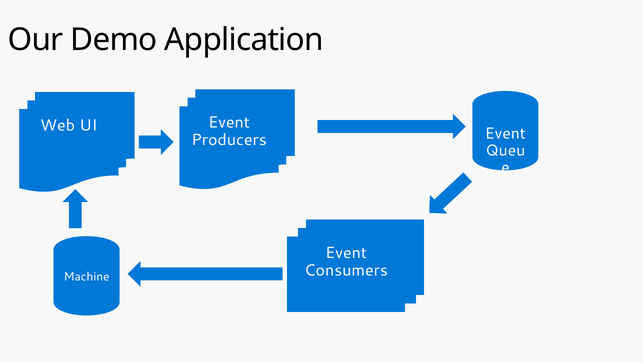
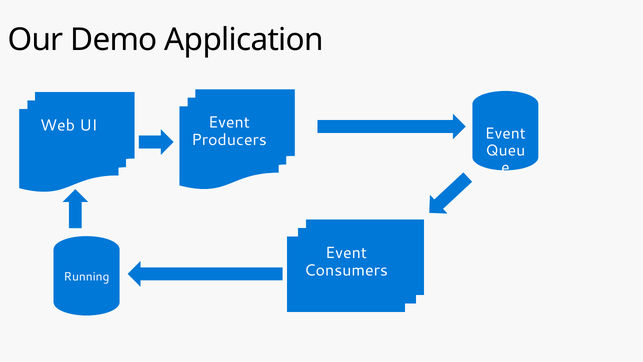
Machine: Machine -> Running (87, 276)
